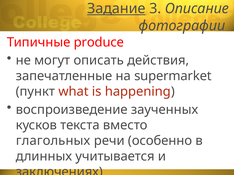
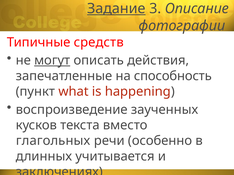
produce: produce -> средств (99, 42)
могут underline: none -> present (52, 61)
supermarket: supermarket -> способность (173, 76)
